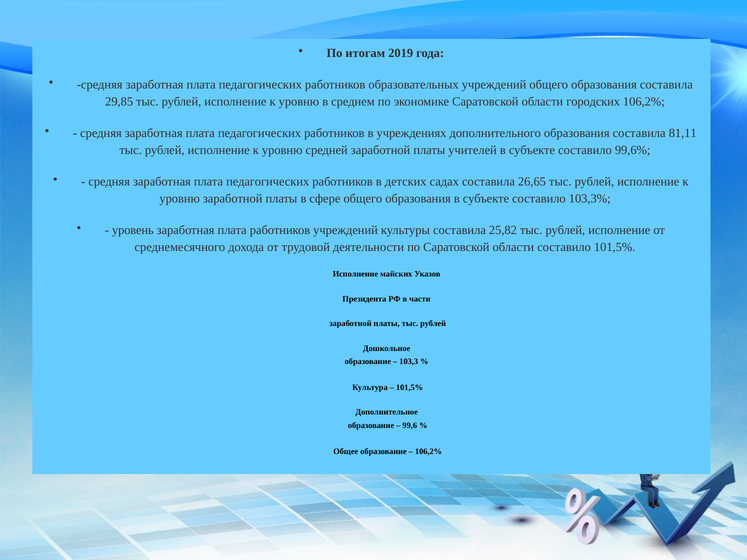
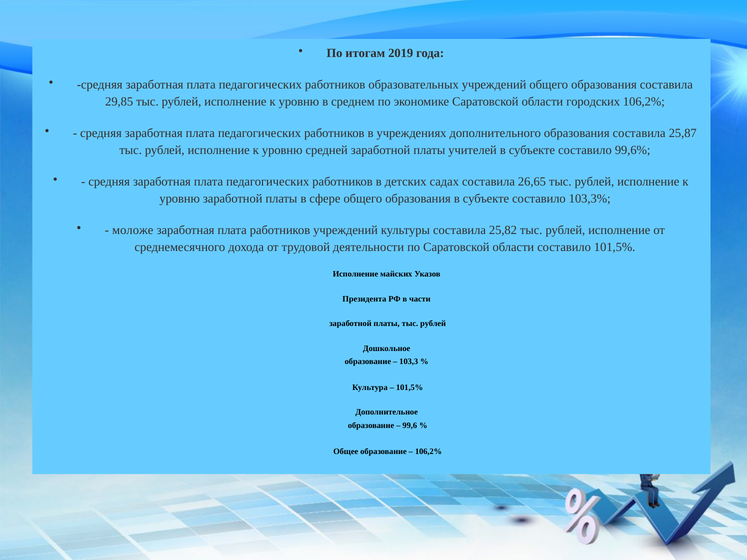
81,11: 81,11 -> 25,87 (683, 133)
уровень: уровень -> моложе (133, 230)
